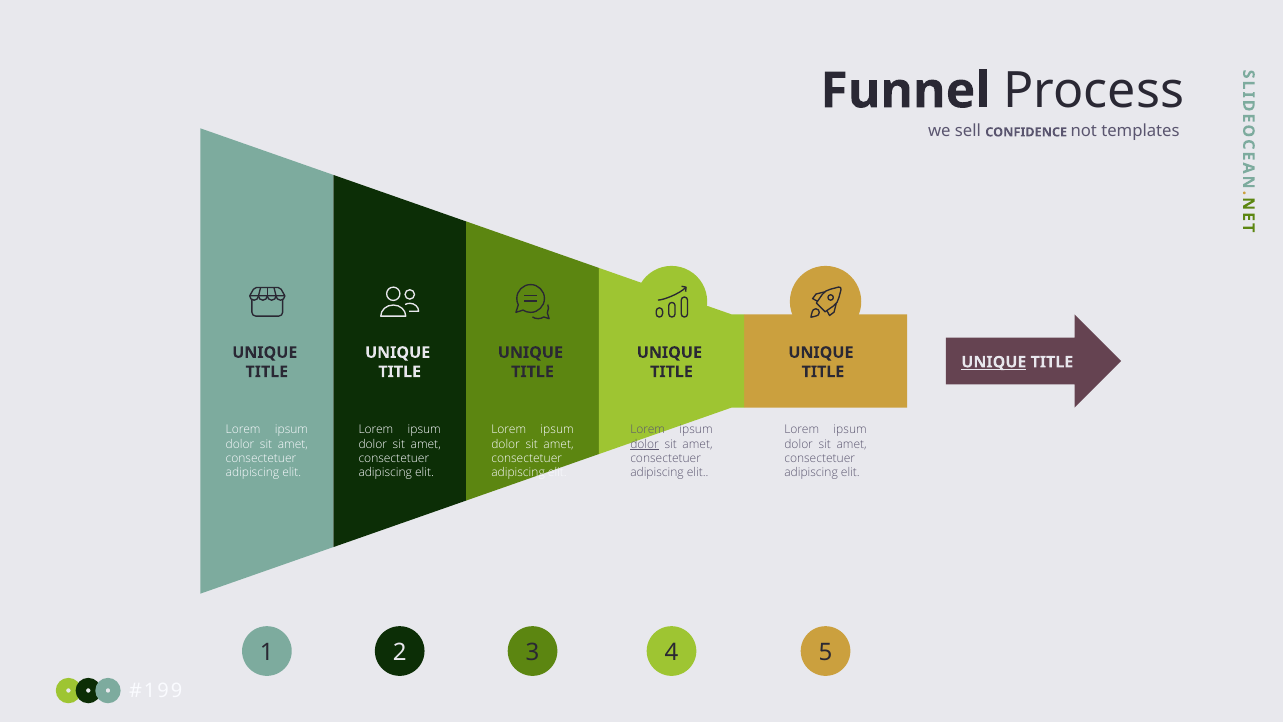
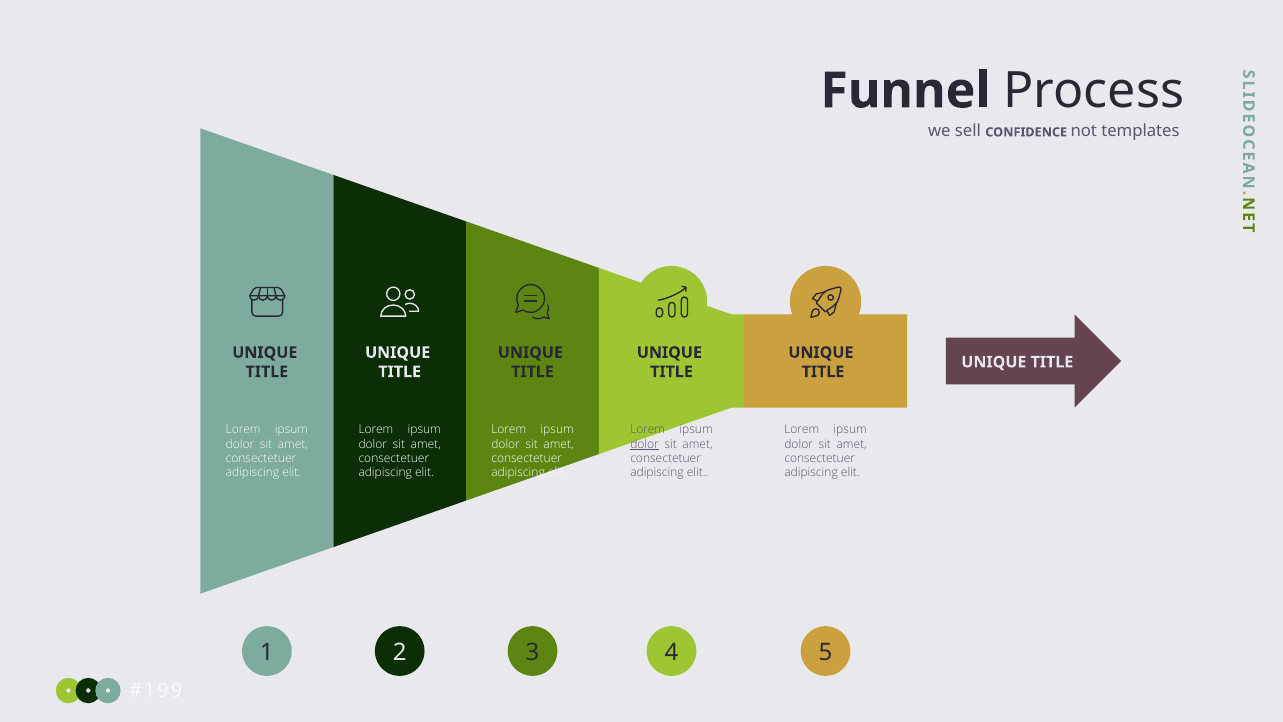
UNIQUE underline: present -> none (994, 362)
